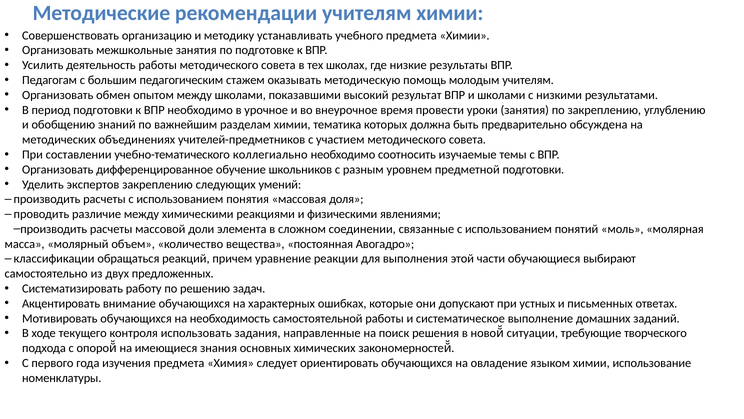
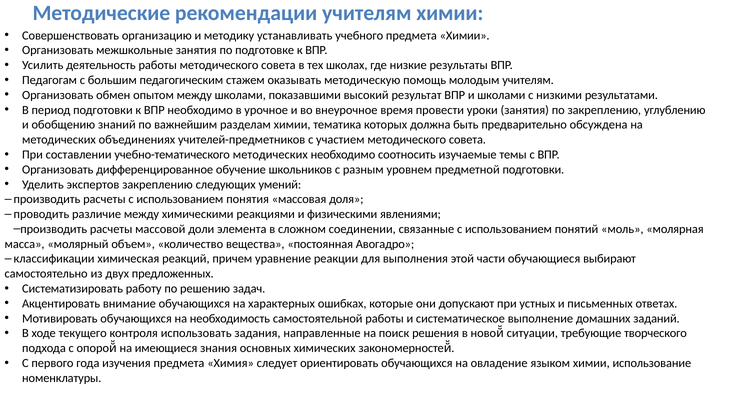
учебно-тематического коллегиально: коллегиально -> методических (270, 154)
обращаться: обращаться -> химическая (128, 259)
